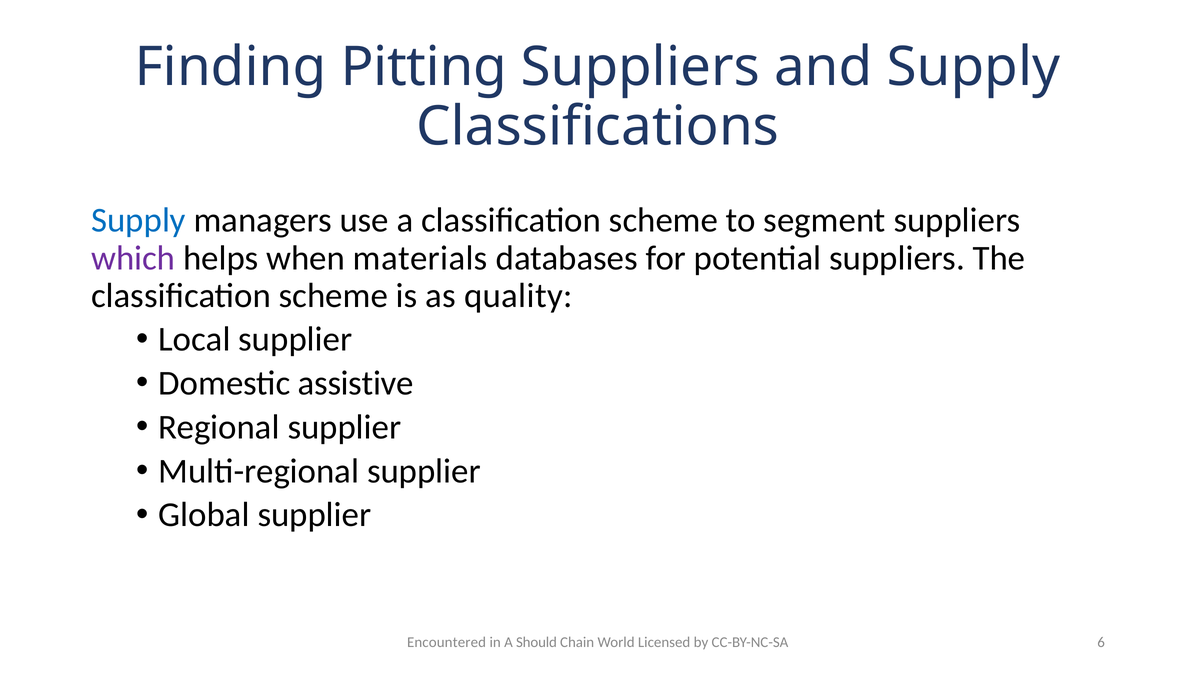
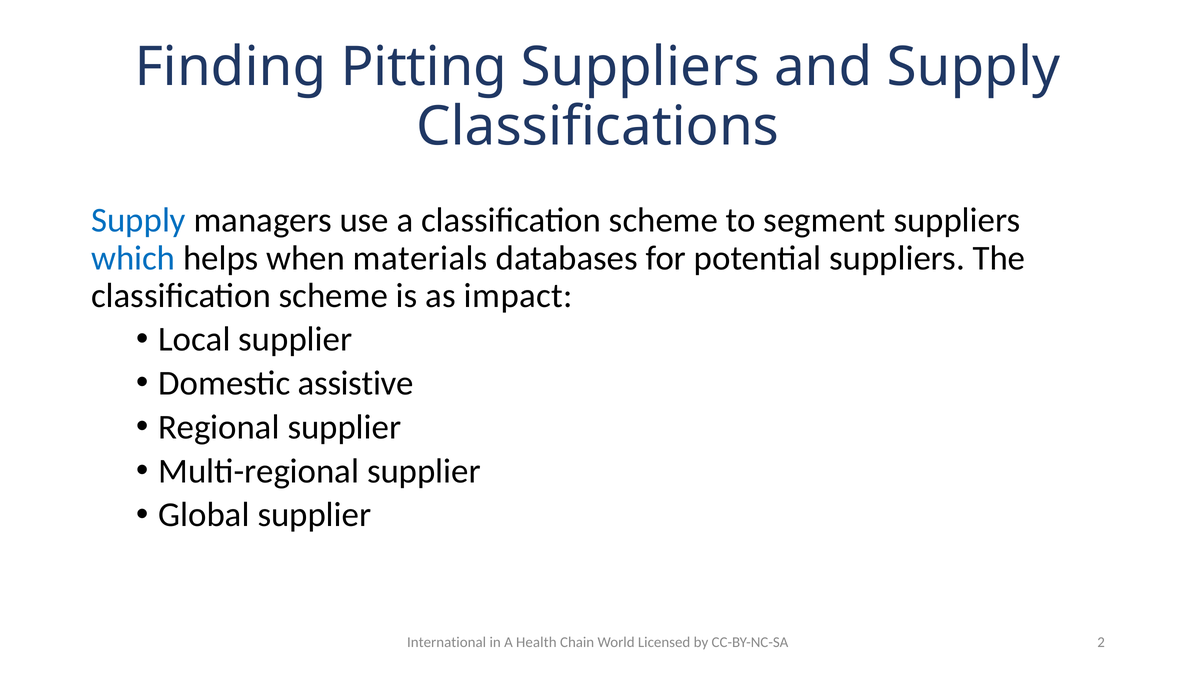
which colour: purple -> blue (133, 258)
quality: quality -> impact (518, 296)
Encountered: Encountered -> International (447, 642)
Should: Should -> Health (536, 642)
6: 6 -> 2 (1101, 642)
